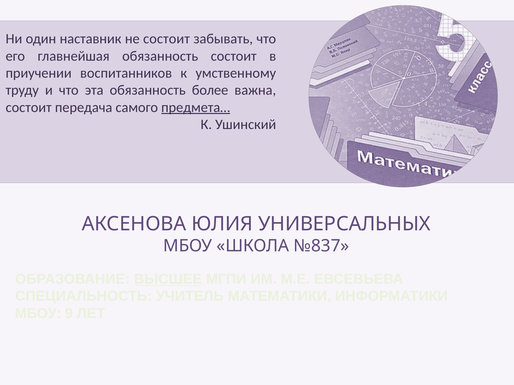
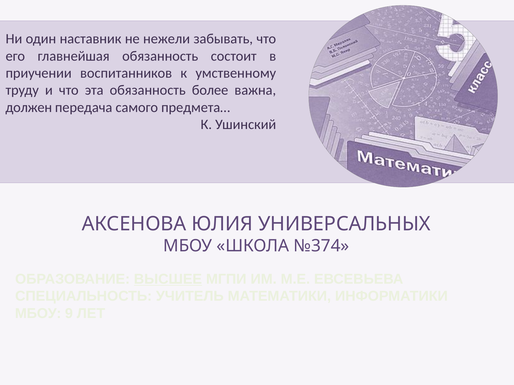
не состоит: состоит -> нежели (167, 39)
состоит: состоит -> должен (29, 107)
предмета… underline: present -> none (196, 107)
№837: №837 -> №374 (321, 246)
